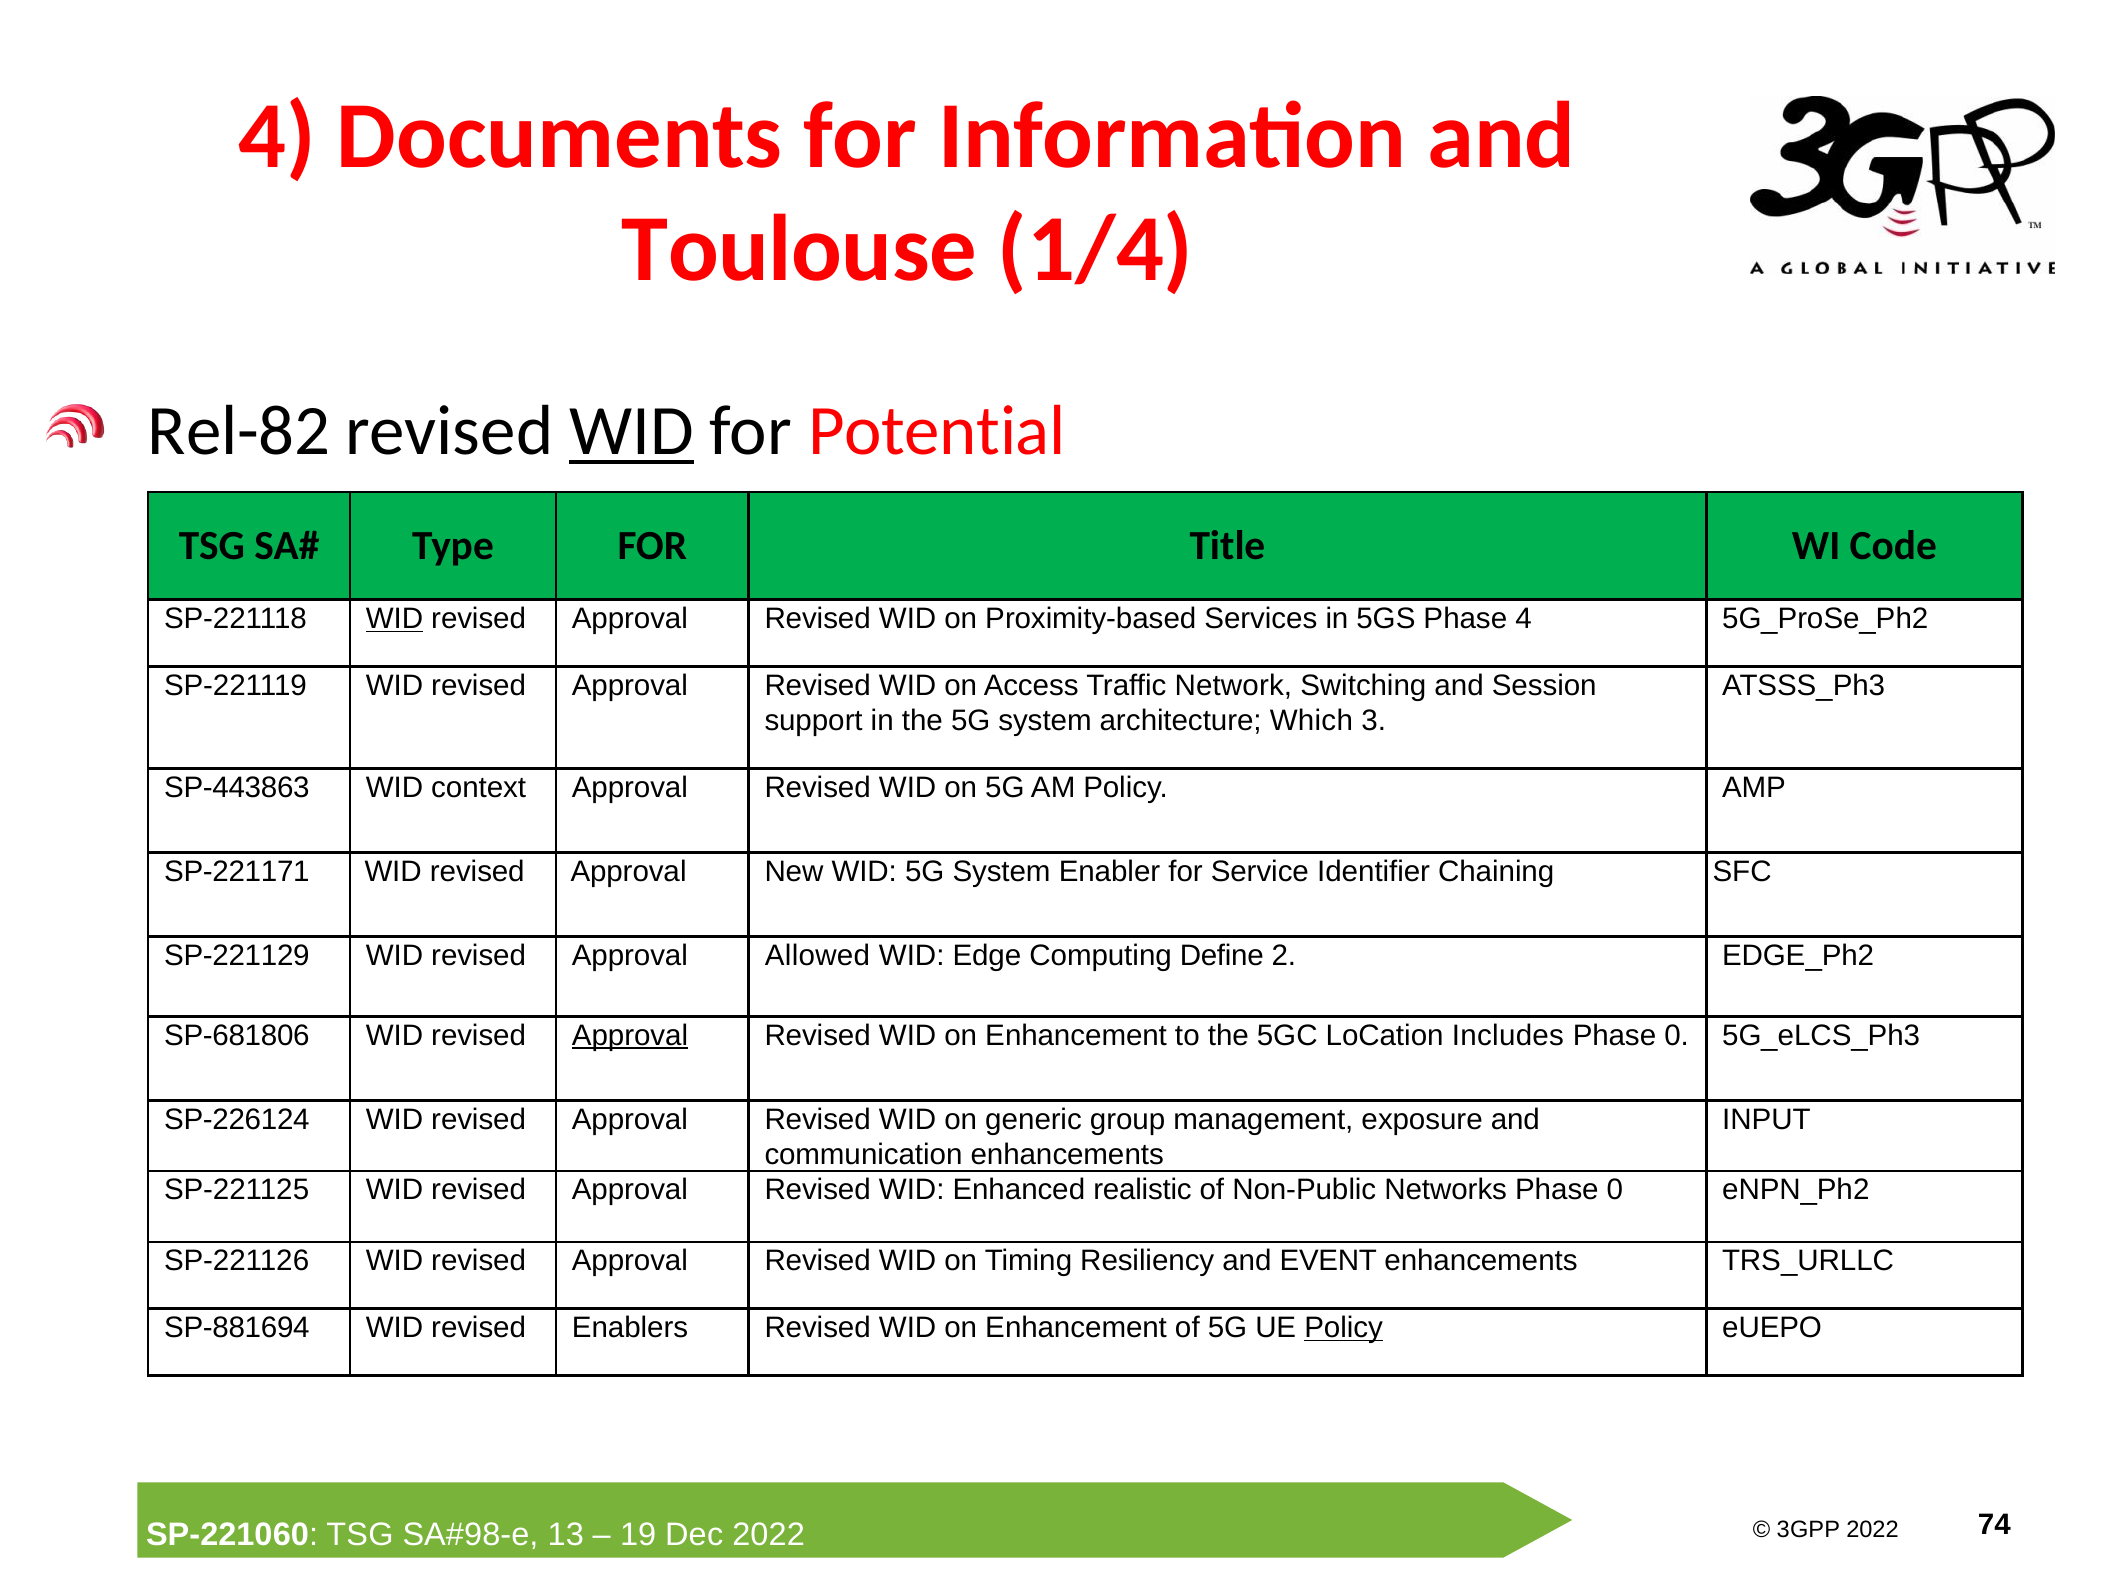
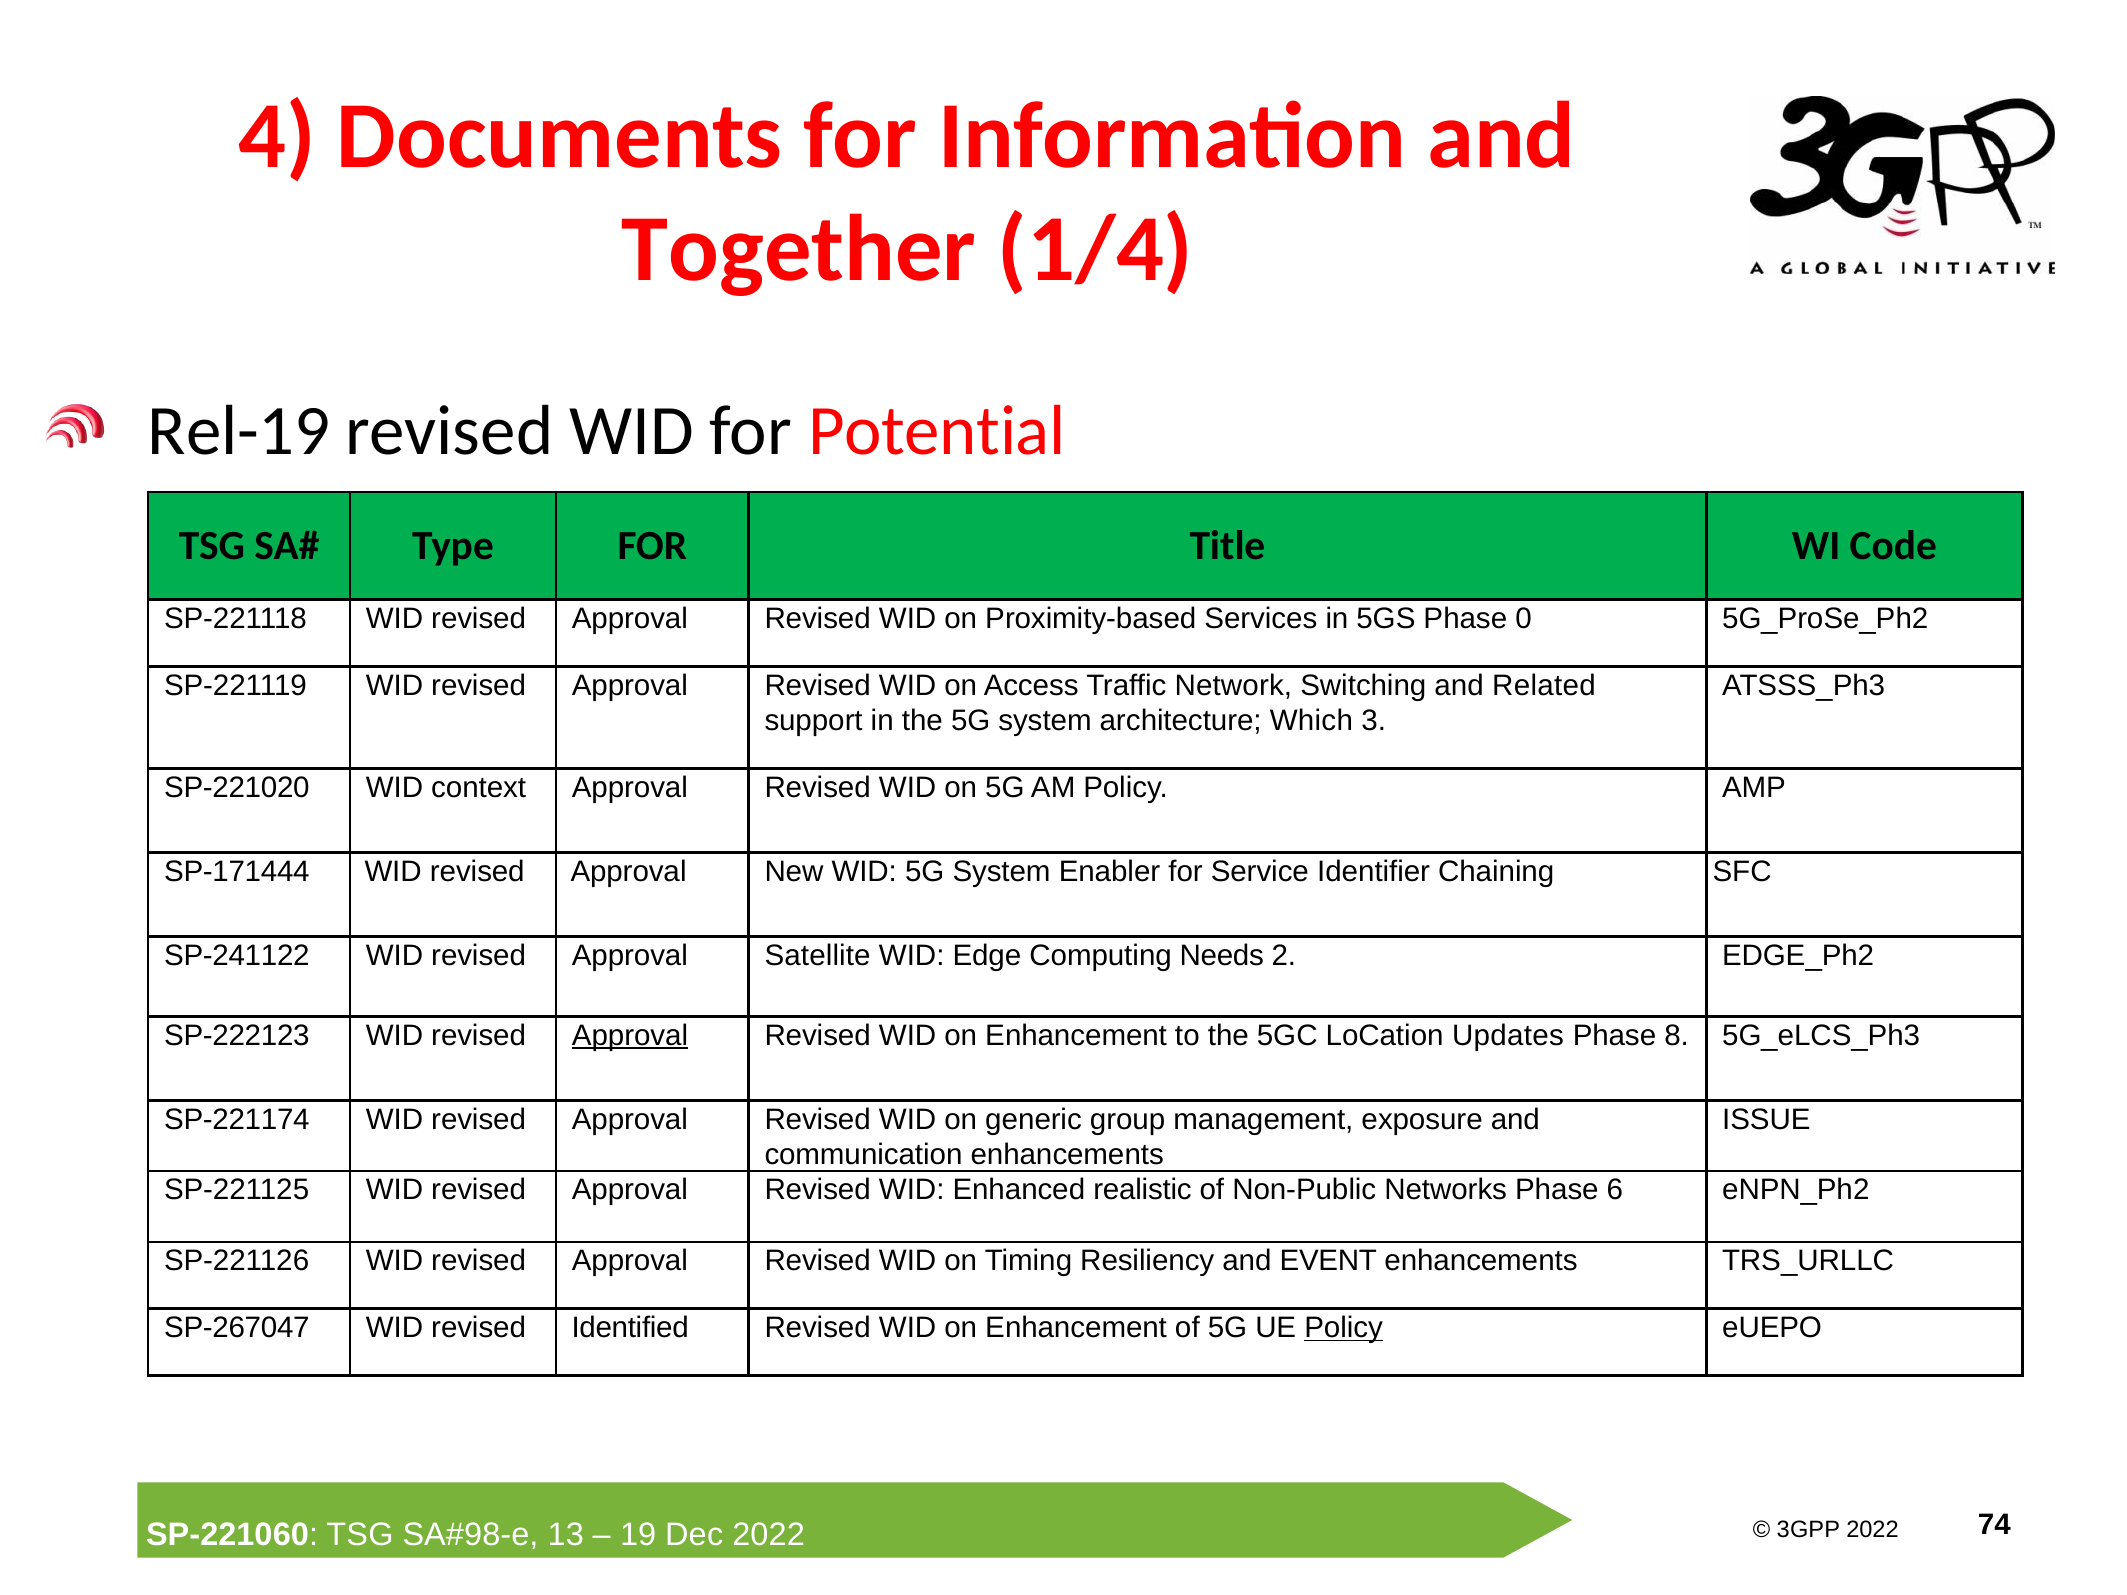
Toulouse: Toulouse -> Together (799, 249)
Rel-82: Rel-82 -> Rel-19 (239, 432)
WID underline: present -> none (631, 432)
WID underline: present -> none (395, 619)
Phase 4: 4 -> 0 (1523, 619)
Session: Session -> Related (1544, 686)
SP-443863: SP-443863 -> SP-221020 (237, 788)
SP-221171: SP-221171 -> SP-171444 (237, 872)
SP-221129: SP-221129 -> SP-241122 (237, 956)
Allowed: Allowed -> Satellite (818, 956)
Define: Define -> Needs (1222, 956)
SP-681806: SP-681806 -> SP-222123 (237, 1036)
Includes: Includes -> Updates (1508, 1036)
0: 0 -> 8 (1677, 1036)
SP-226124: SP-226124 -> SP-221174 (237, 1120)
INPUT: INPUT -> ISSUE (1766, 1120)
Networks Phase 0: 0 -> 6 (1615, 1190)
SP-881694: SP-881694 -> SP-267047 (237, 1328)
Enablers: Enablers -> Identified (630, 1328)
